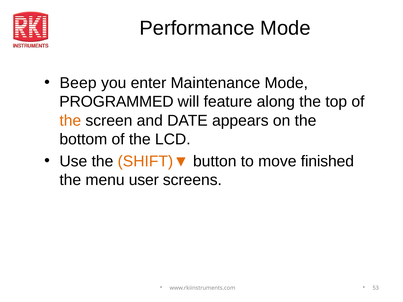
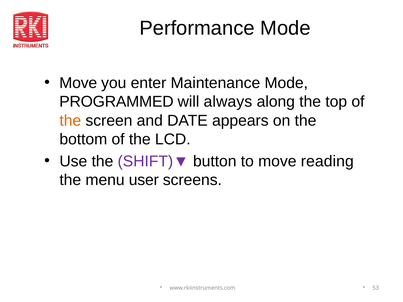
Beep: Beep -> Move (78, 83)
feature: feature -> always (228, 102)
SHIFT)▼ colour: orange -> purple (153, 161)
finished: finished -> reading (327, 161)
